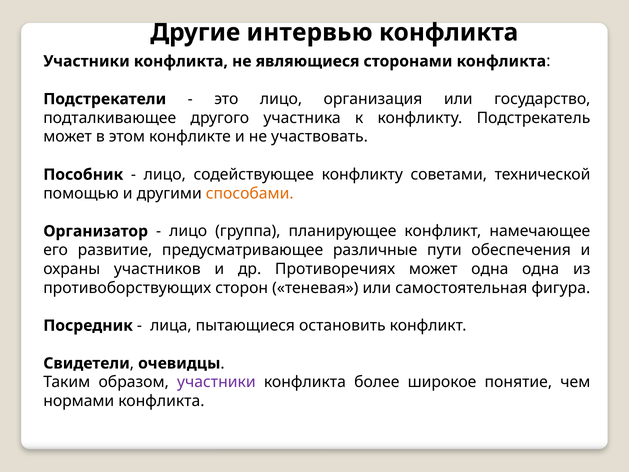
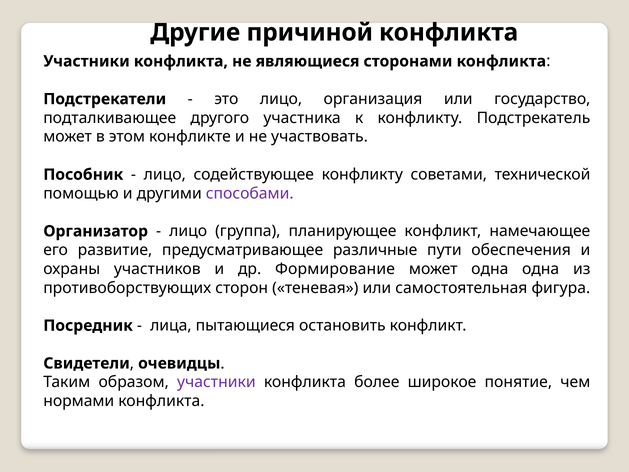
интервью: интервью -> причиной (310, 32)
способами colour: orange -> purple (250, 193)
Противоречиях: Противоречиях -> Формирование (335, 269)
